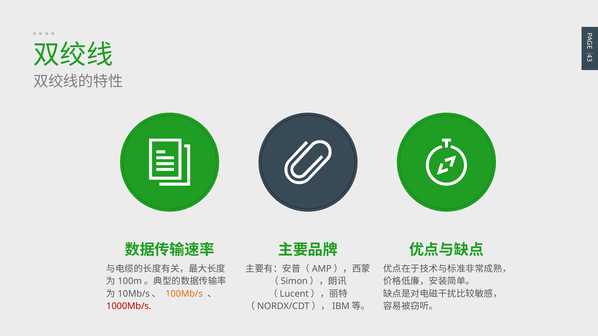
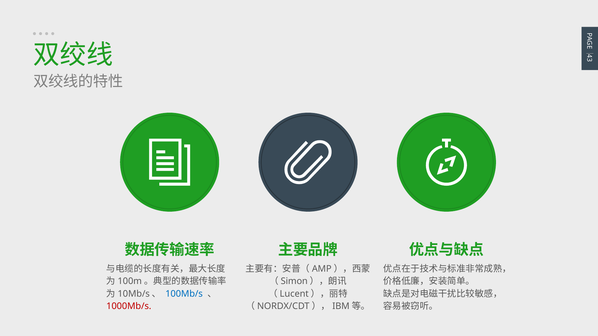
100Mb/s colour: orange -> blue (184, 294)
